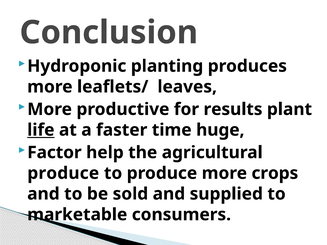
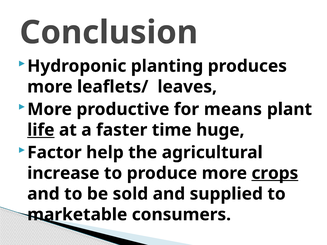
results: results -> means (233, 109)
produce: produce -> increase (63, 173)
crops underline: none -> present (275, 173)
